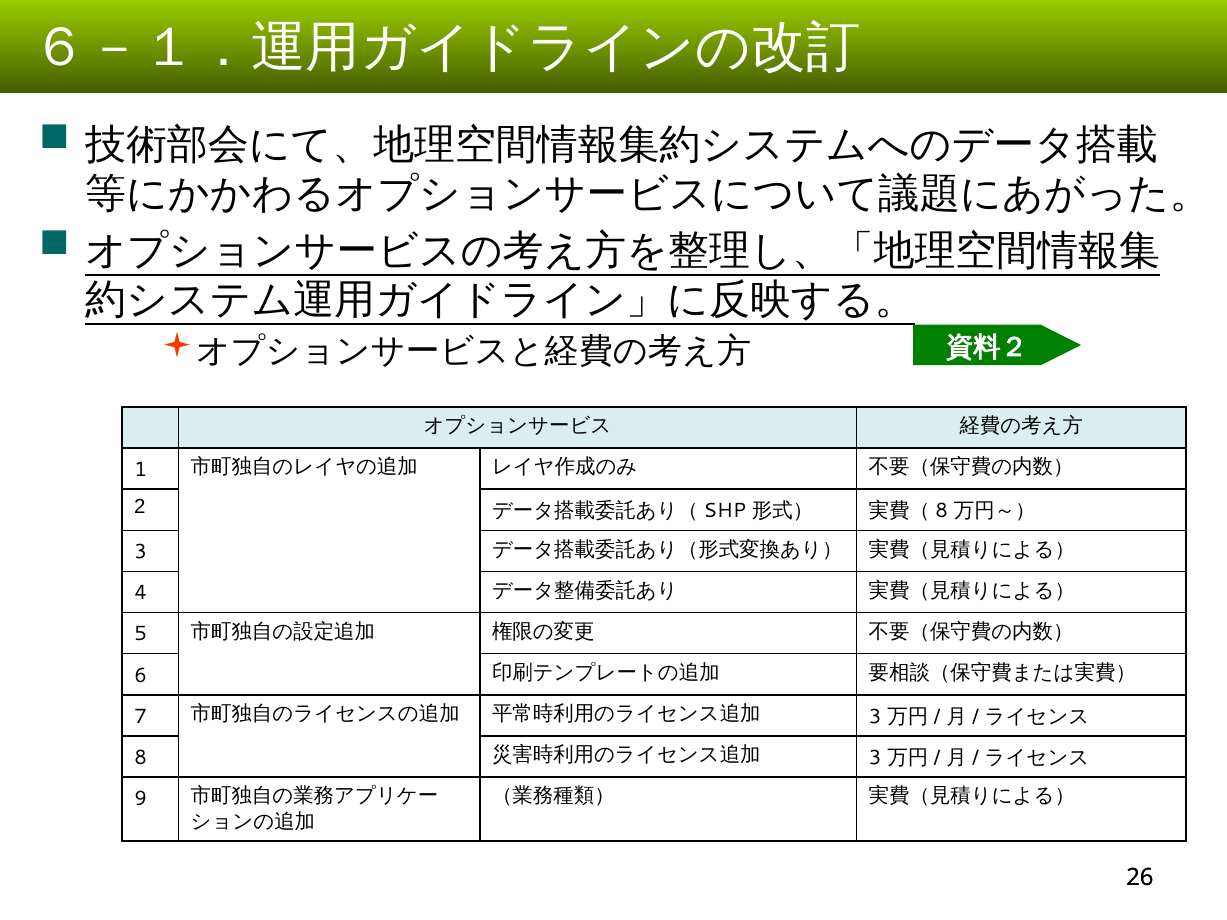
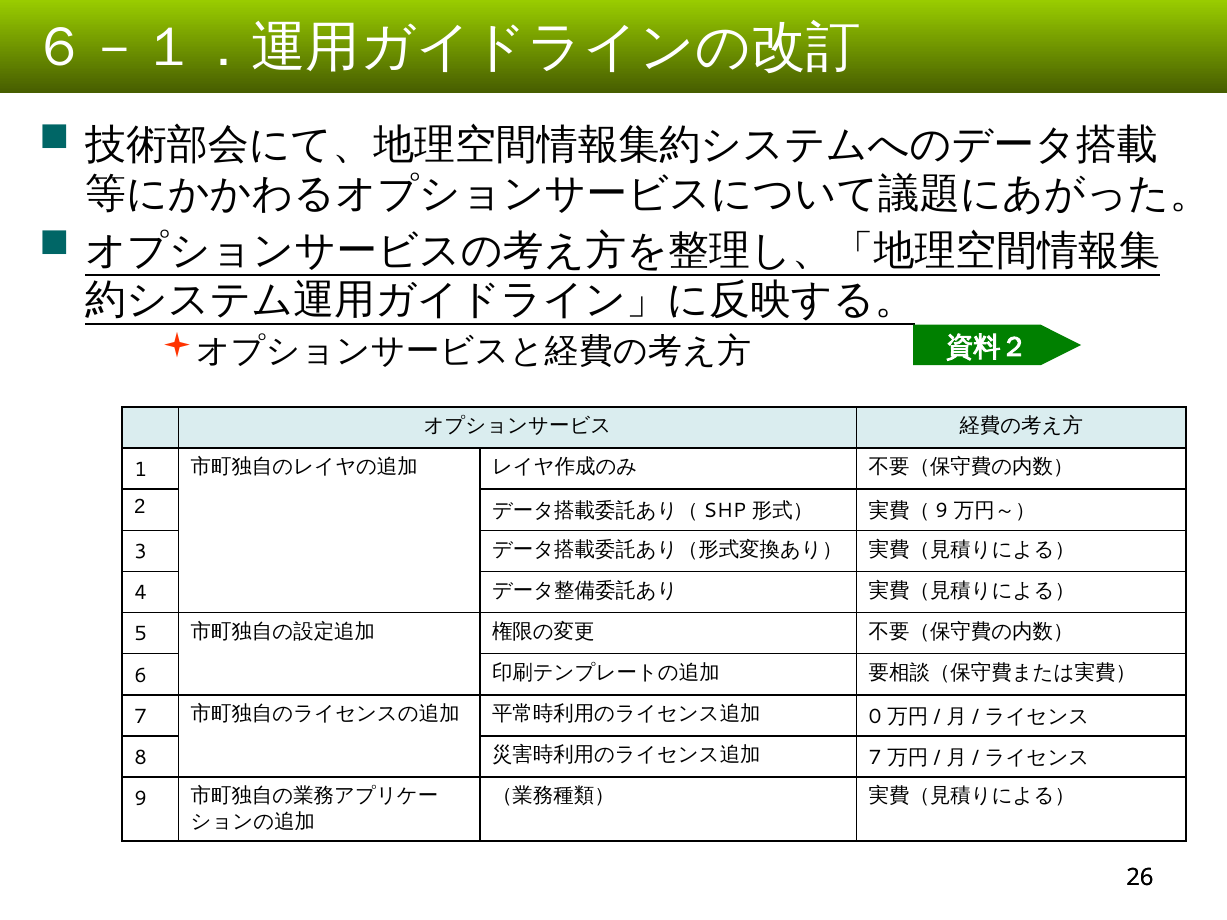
8: 8 -> 9 (942, 511)
3: 3 -> 0 (875, 717)
3: 3 -> 7 (875, 758)
